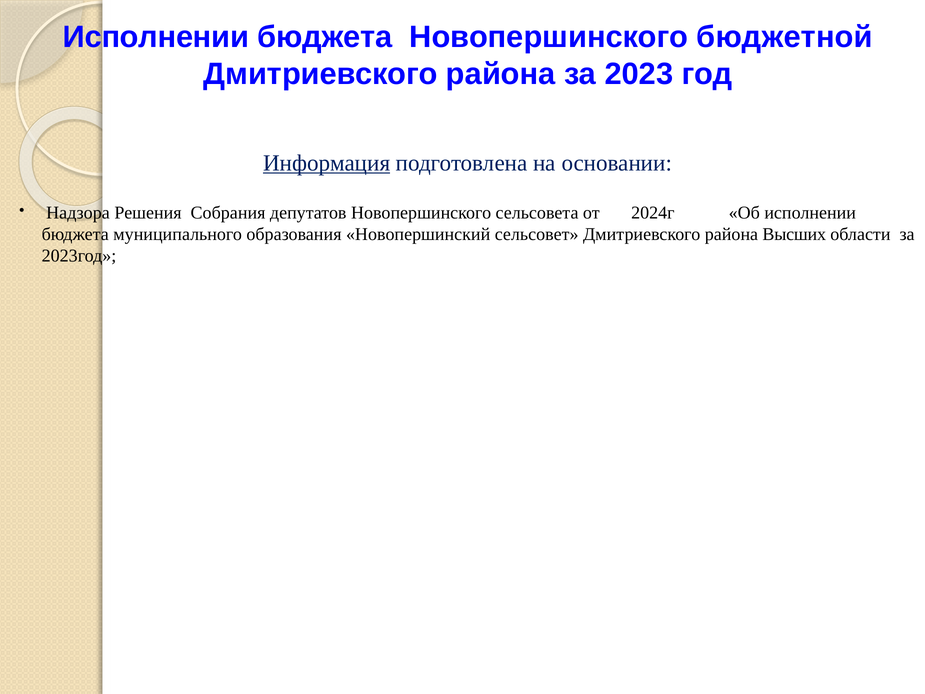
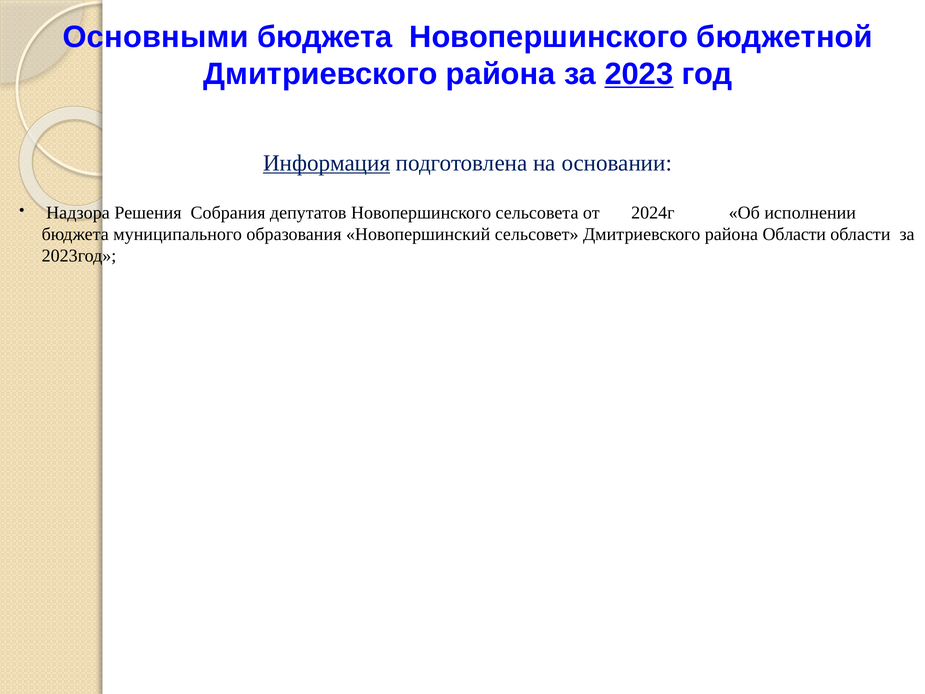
Исполнении: Исполнении -> Основными (156, 37)
2023 underline: none -> present (639, 74)
района Высших: Высших -> Области (794, 234)
